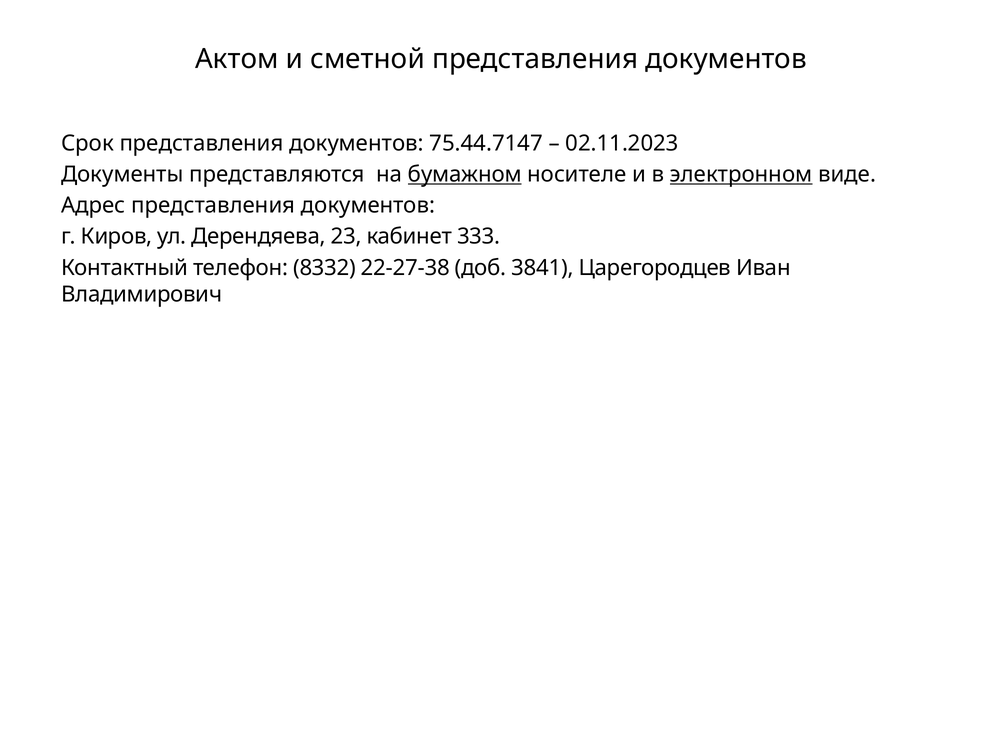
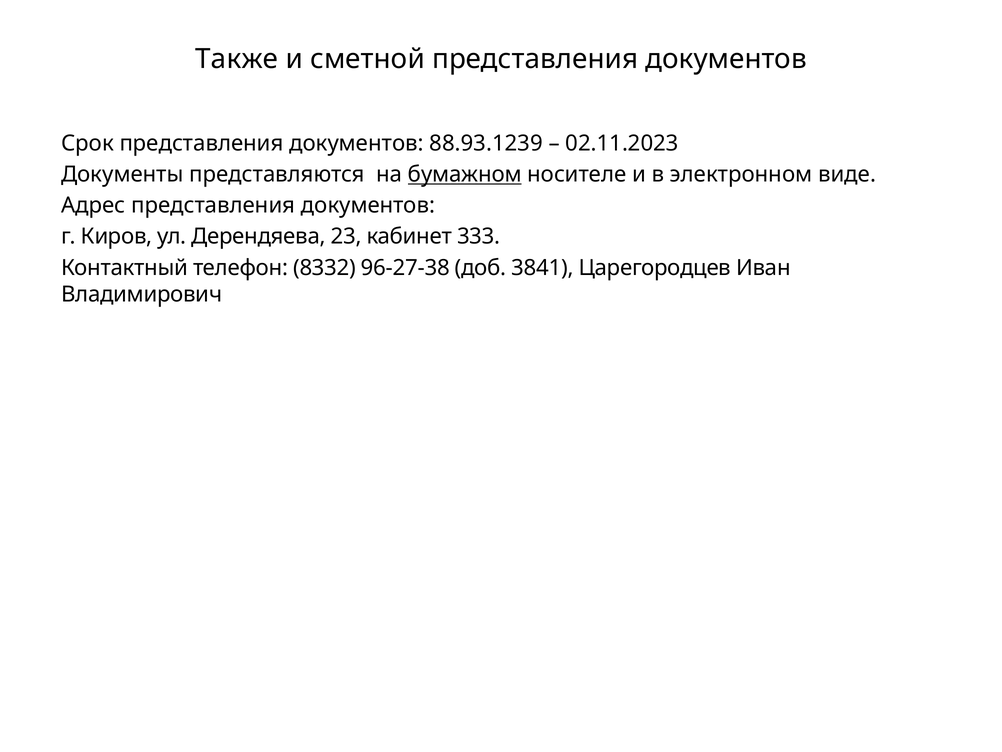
Актом: Актом -> Также (237, 59)
75.44.7147: 75.44.7147 -> 88.93.1239 (486, 143)
электронном underline: present -> none (741, 174)
22-27-38: 22-27-38 -> 96-27-38 (405, 268)
